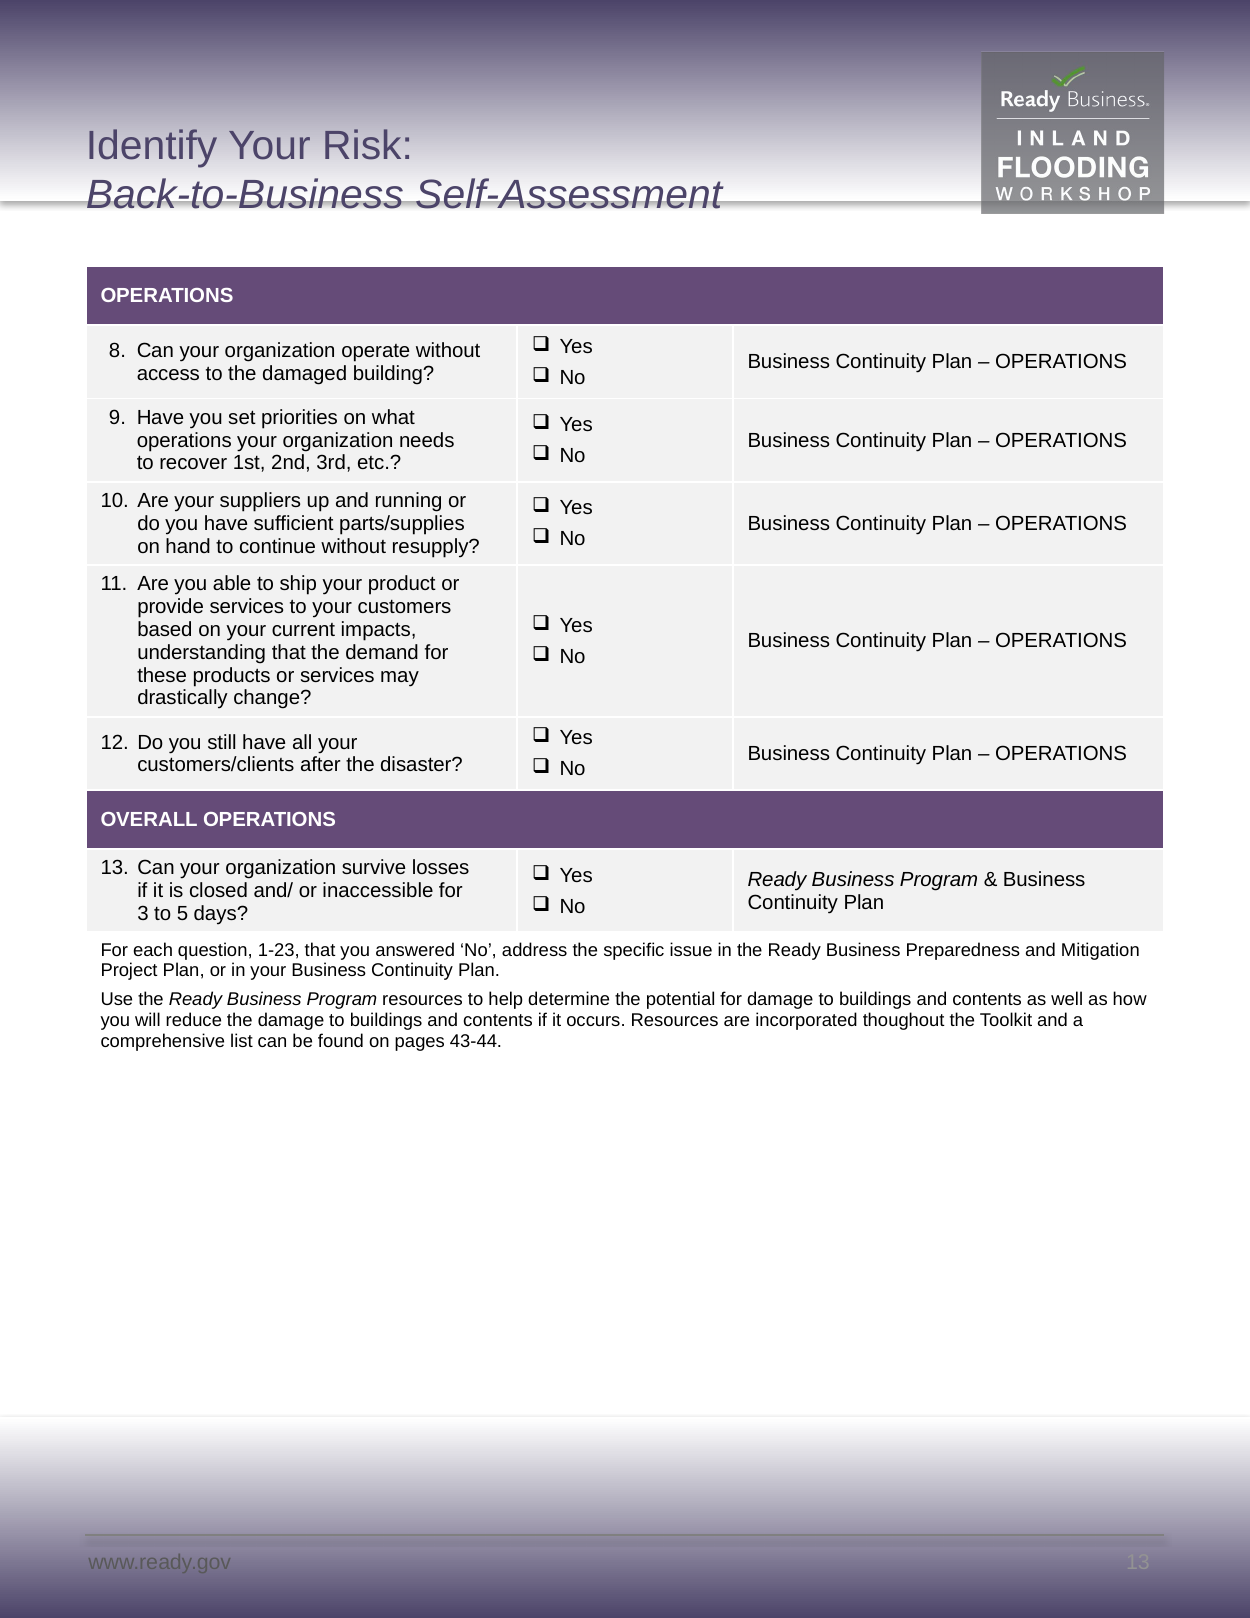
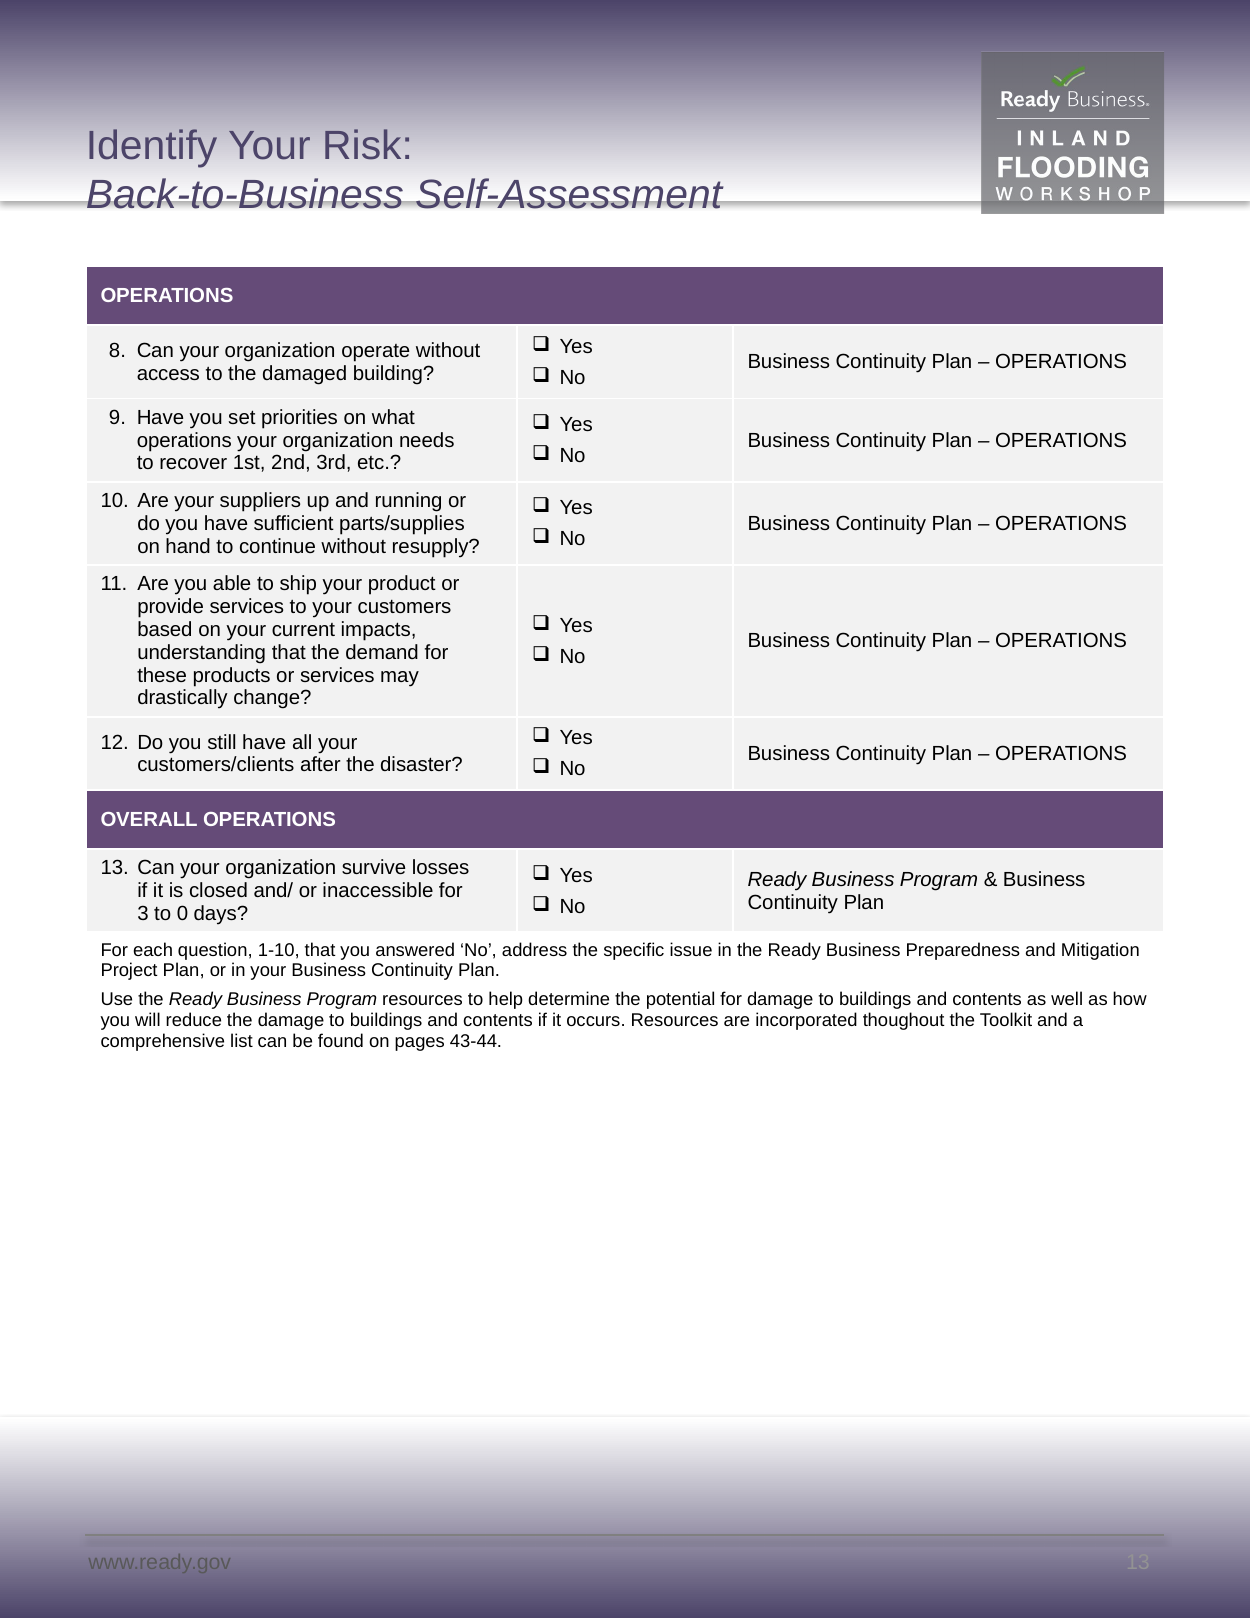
5: 5 -> 0 (182, 914)
1-23: 1-23 -> 1-10 (279, 950)
